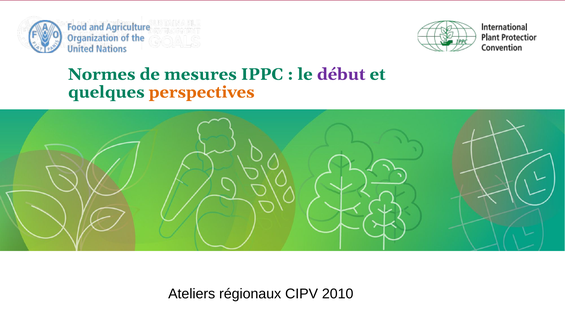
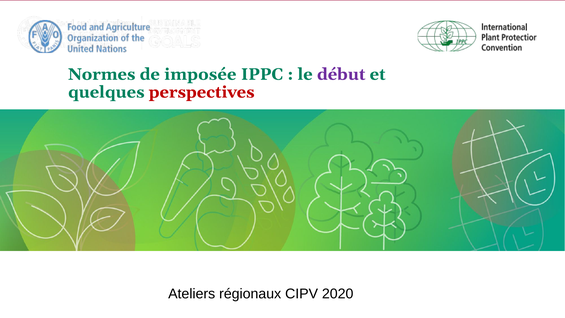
mesures: mesures -> imposée (200, 74)
perspectives colour: orange -> red (202, 92)
2010: 2010 -> 2020 (338, 294)
